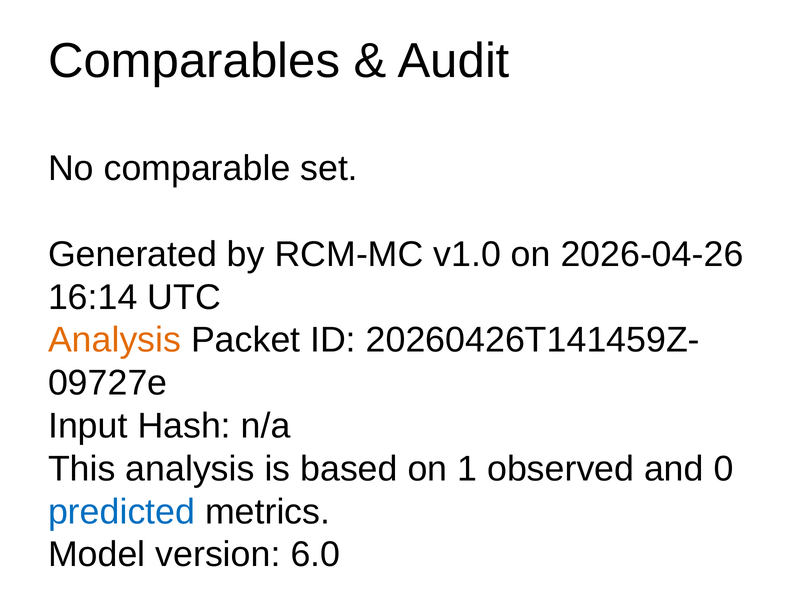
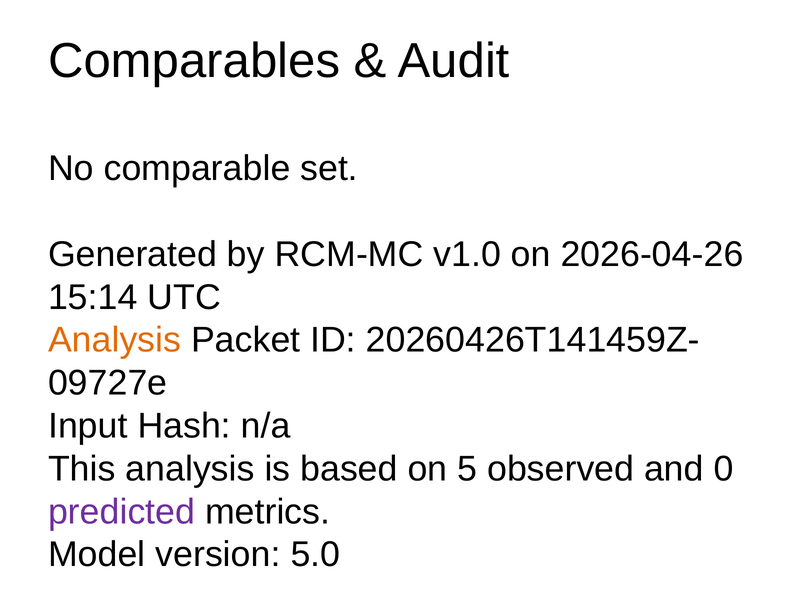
16:14: 16:14 -> 15:14 (93, 297)
1: 1 -> 5 (467, 469)
predicted colour: blue -> purple (122, 512)
6.0: 6.0 -> 5.0 (315, 555)
